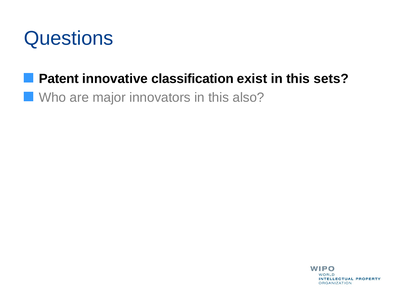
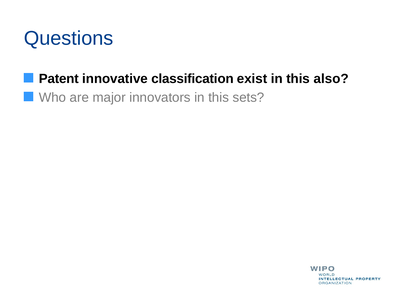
sets: sets -> also (331, 79)
also: also -> sets (248, 97)
